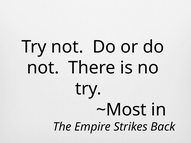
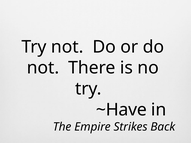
~Most: ~Most -> ~Have (121, 110)
